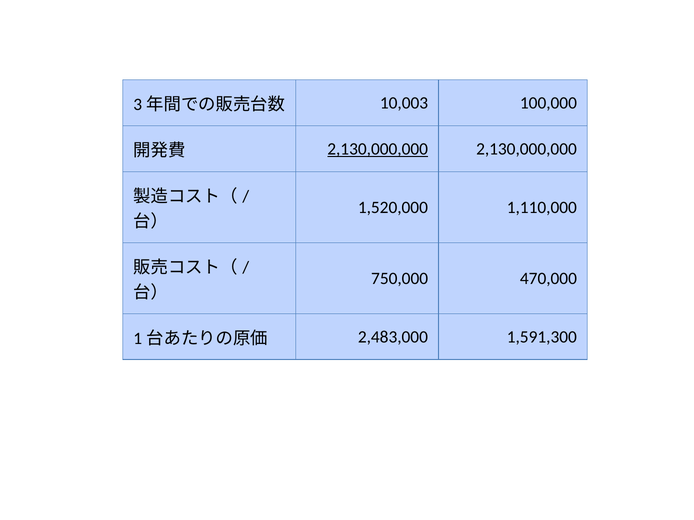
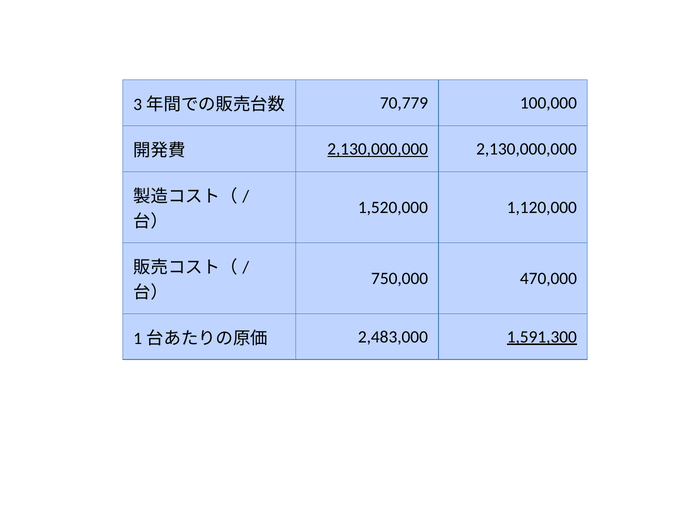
10,003: 10,003 -> 70,779 (404, 103)
1,110,000: 1,110,000 -> 1,120,000 (542, 208)
1,591,300 underline: none -> present (542, 337)
